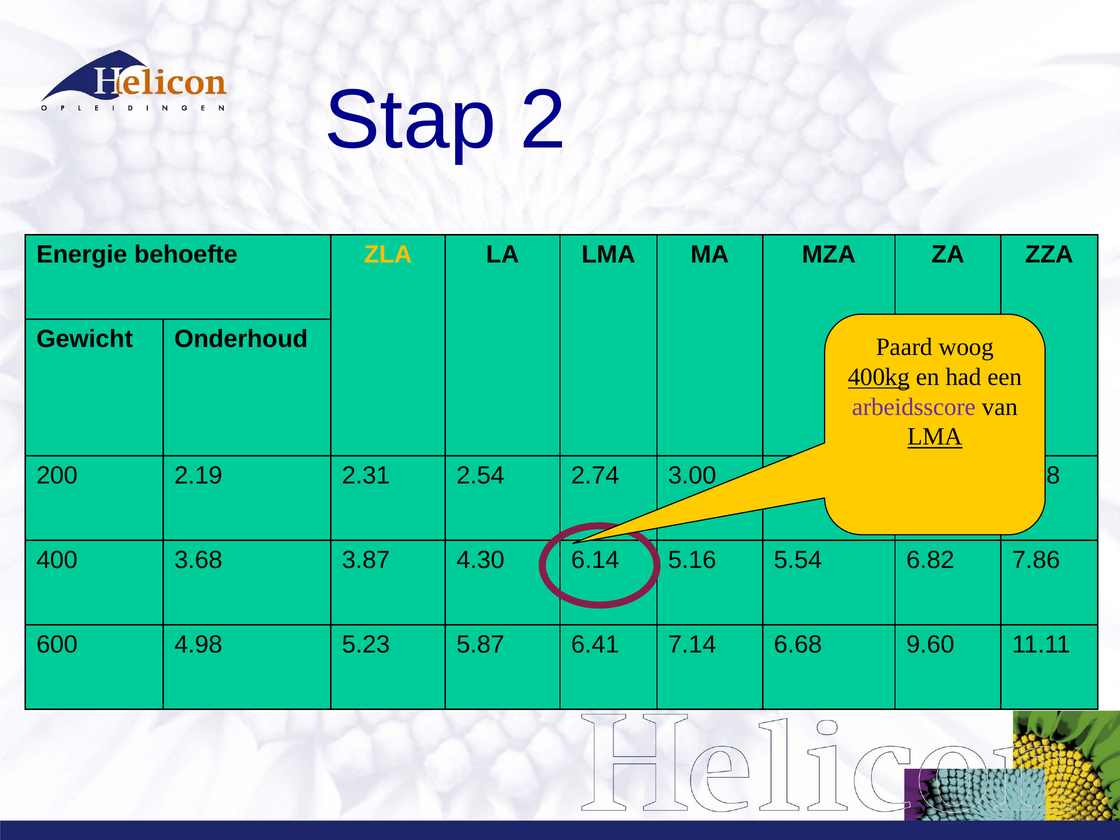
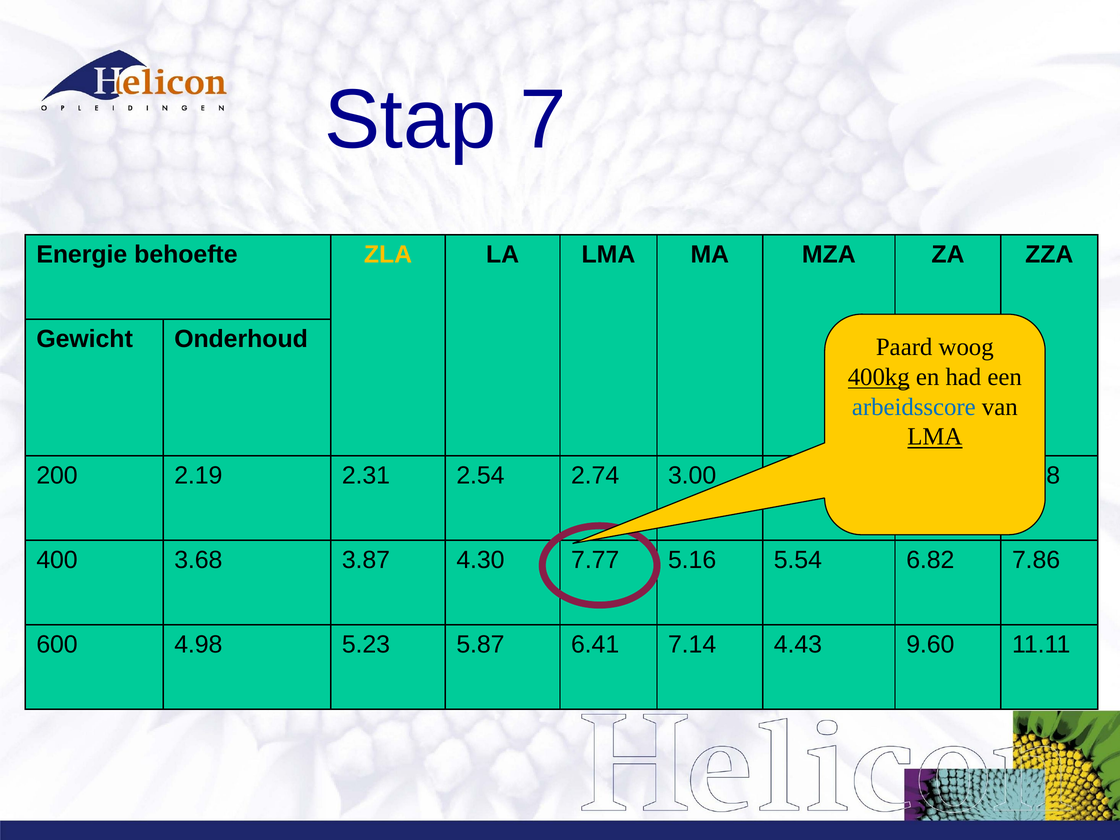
2: 2 -> 7 (543, 120)
arbeidsscore colour: purple -> blue (914, 407)
6.14: 6.14 -> 7.77 (595, 560)
6.68: 6.68 -> 4.43 (798, 644)
